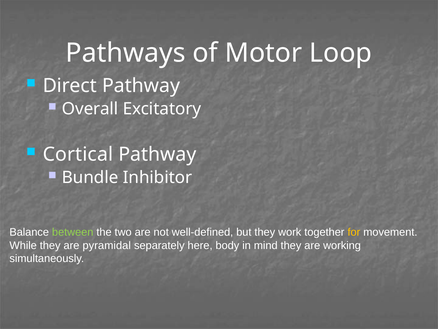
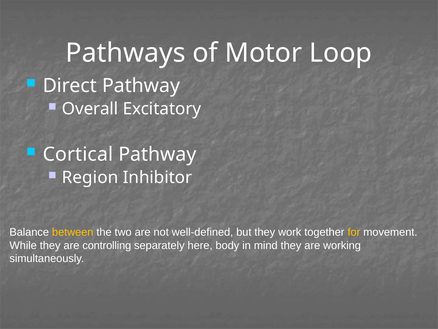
Bundle: Bundle -> Region (90, 177)
between colour: light green -> yellow (73, 232)
pyramidal: pyramidal -> controlling (107, 245)
